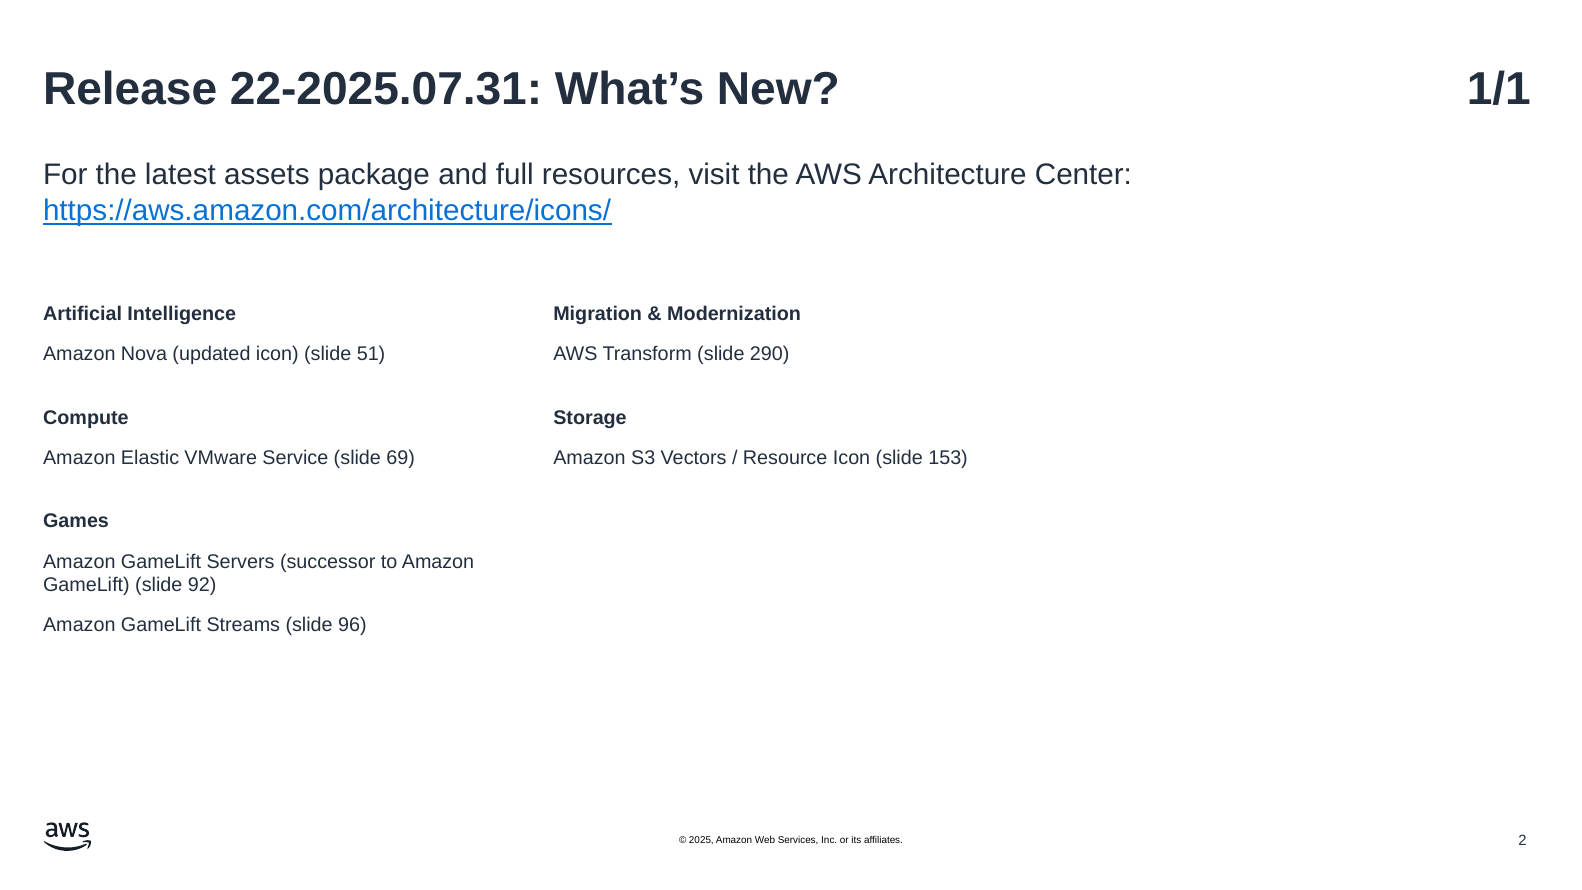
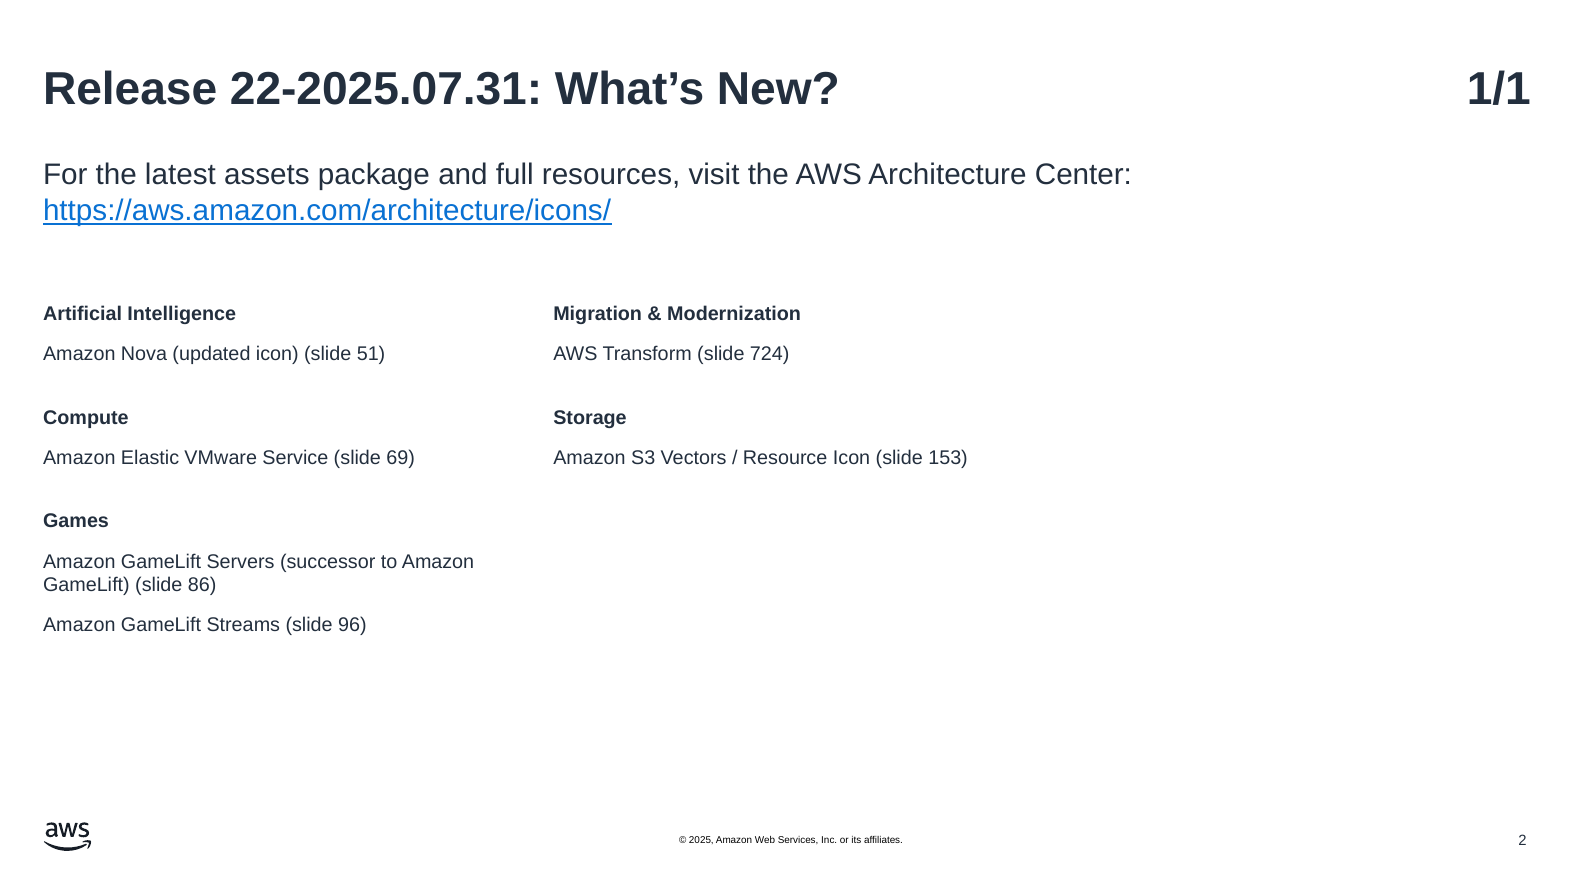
290: 290 -> 724 (770, 354)
92: 92 -> 86 (202, 585)
